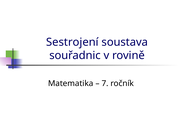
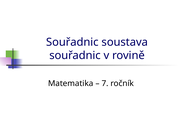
Sestrojení: Sestrojení -> Souřadnic (72, 42)
